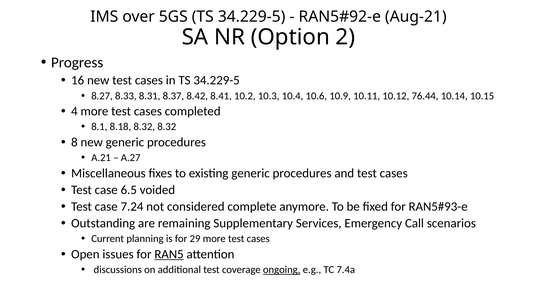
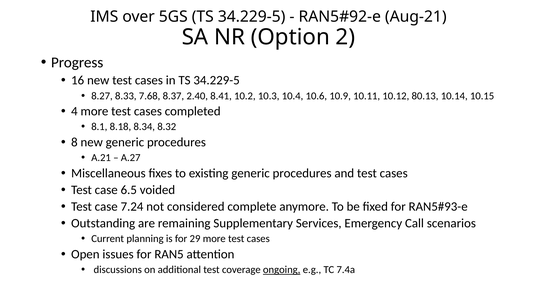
8.31: 8.31 -> 7.68 (150, 96)
8.42: 8.42 -> 2.40 (197, 96)
76.44: 76.44 -> 80.13 (425, 96)
8.18 8.32: 8.32 -> 8.34 (144, 127)
RAN5 underline: present -> none (169, 254)
